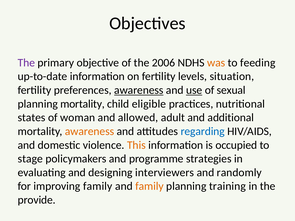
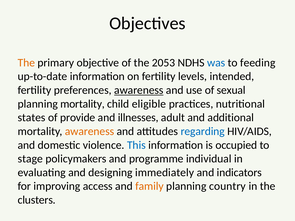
The colour: purple -> orange (26, 63)
2006: 2006 -> 2053 (164, 63)
was colour: orange -> blue (216, 63)
situation: situation -> intended (232, 77)
use underline: present -> none (194, 90)
woman: woman -> provide (78, 118)
allowed: allowed -> illnesses (138, 118)
This colour: orange -> blue (136, 145)
strategies: strategies -> individual (209, 159)
interviewers: interviewers -> immediately (165, 173)
randomly: randomly -> indicators (239, 173)
improving family: family -> access (98, 186)
training: training -> country (227, 186)
provide: provide -> clusters (37, 200)
